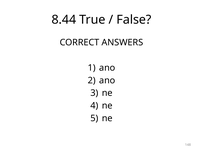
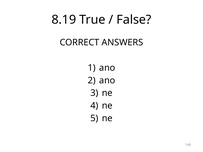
8.44: 8.44 -> 8.19 (64, 20)
